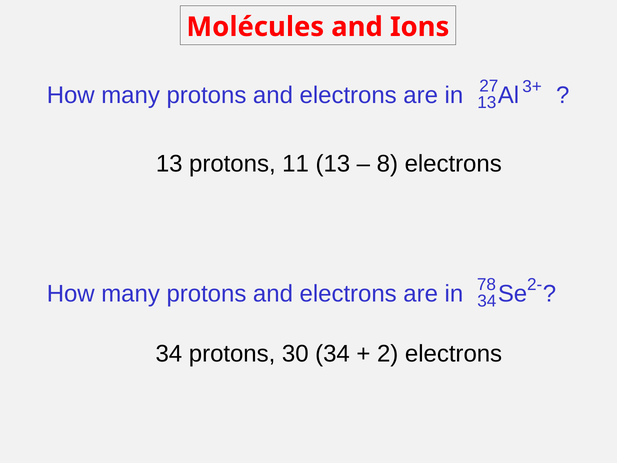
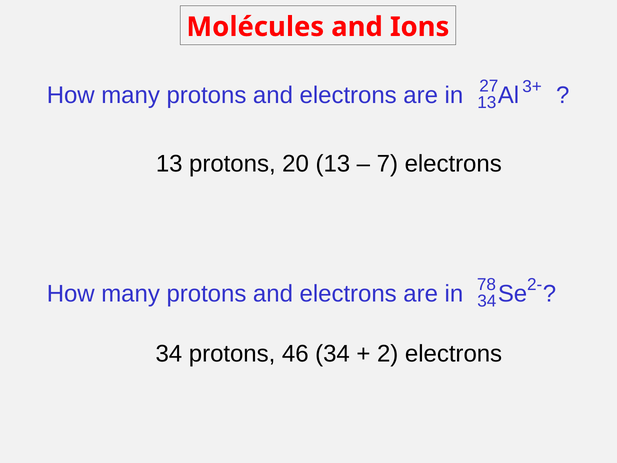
11: 11 -> 20 (296, 164)
8: 8 -> 7 (387, 164)
30: 30 -> 46 (295, 354)
